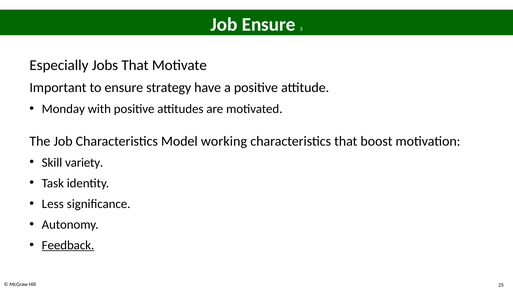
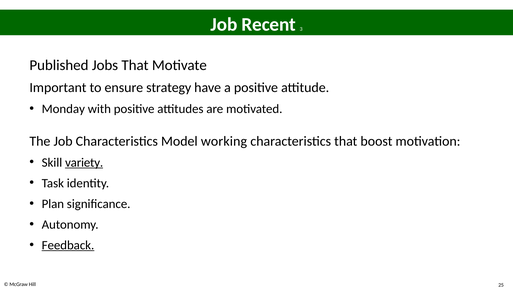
Job Ensure: Ensure -> Recent (269, 24)
Especially: Especially -> Published (59, 65)
variety underline: none -> present (84, 163)
Less: Less -> Plan (53, 204)
